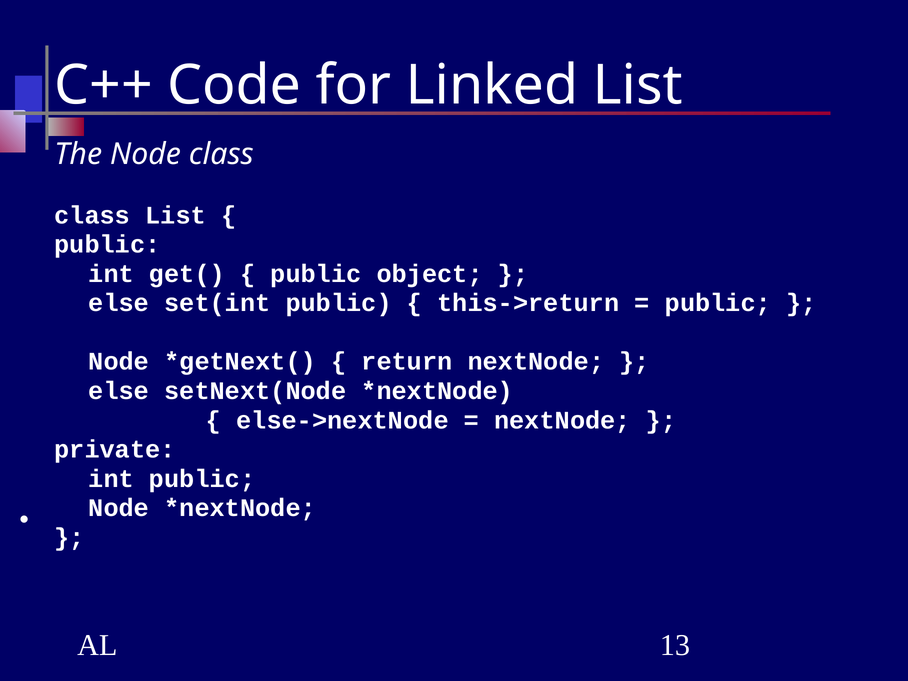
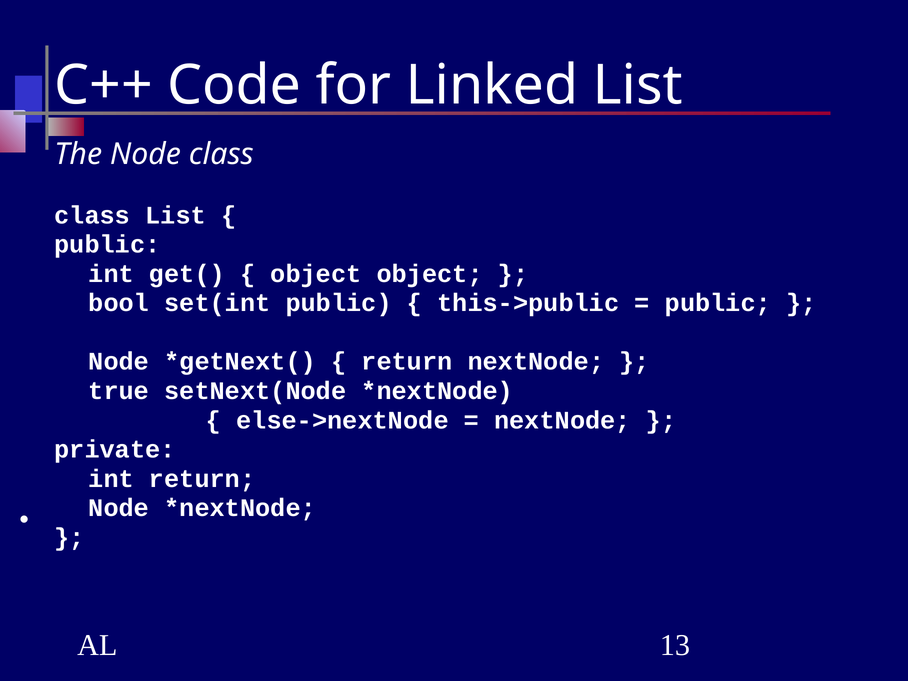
public: public -> object (316, 274)
else: else -> bool (119, 303)
this->return: this->return -> this->public (528, 303)
else: else -> true (119, 391)
int public: public -> return (202, 479)
